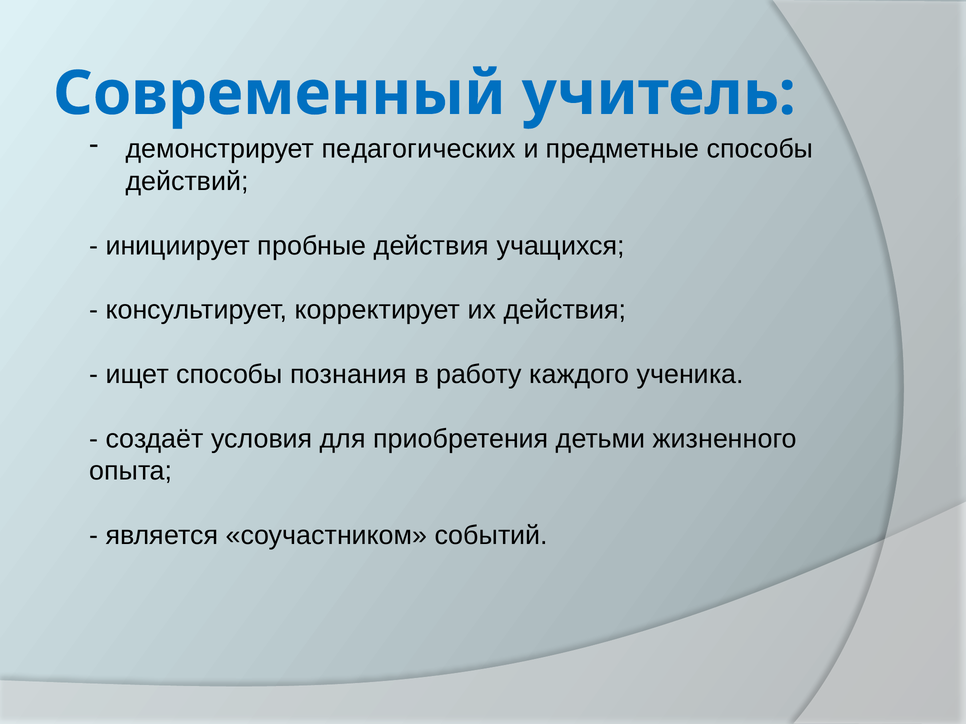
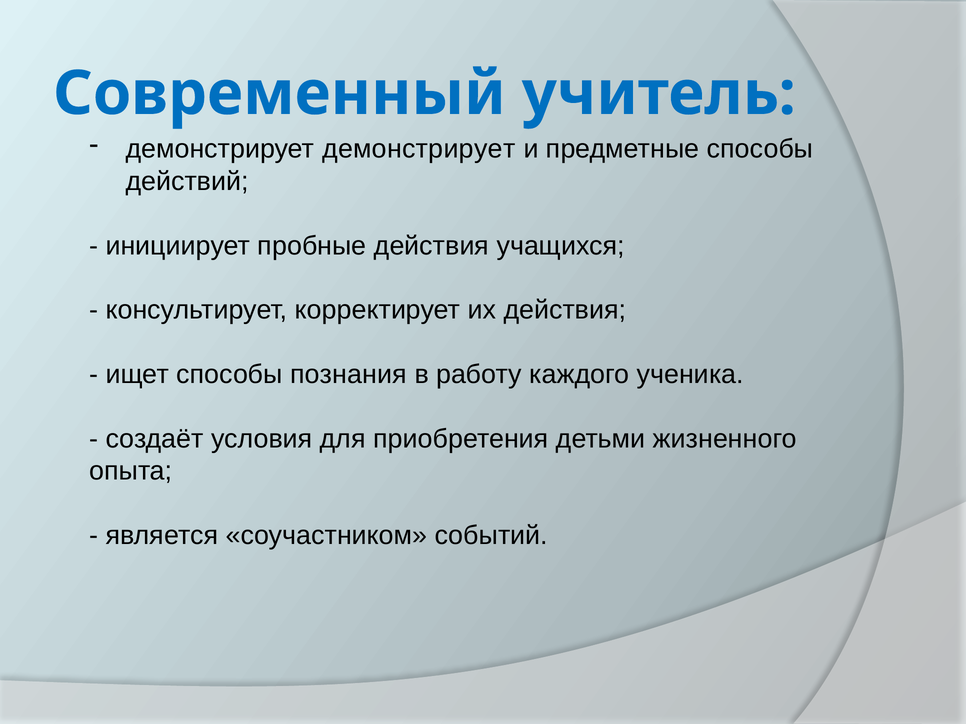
демонстрирует педагогических: педагогических -> демонстрирует (419, 149)
